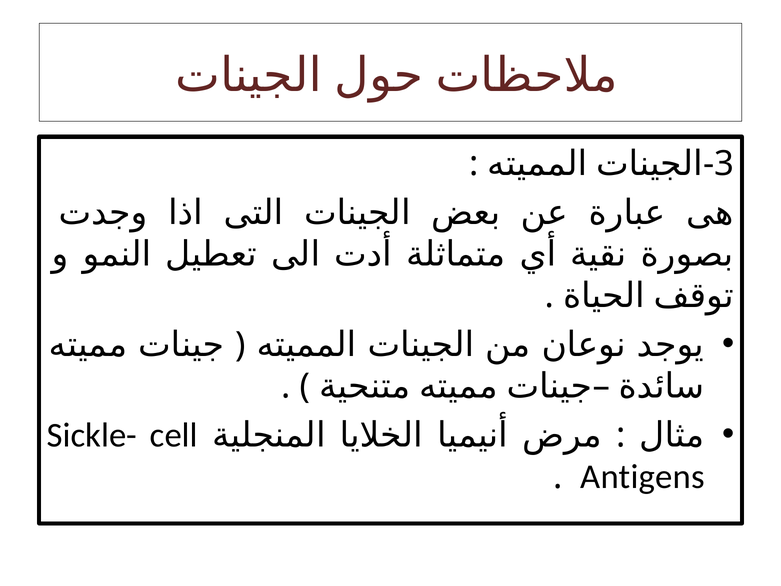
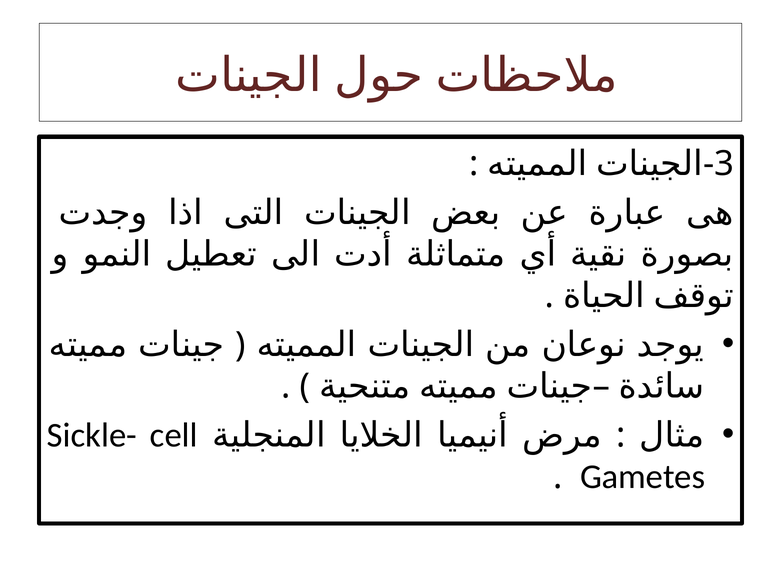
Antigens: Antigens -> Gametes (643, 477)
